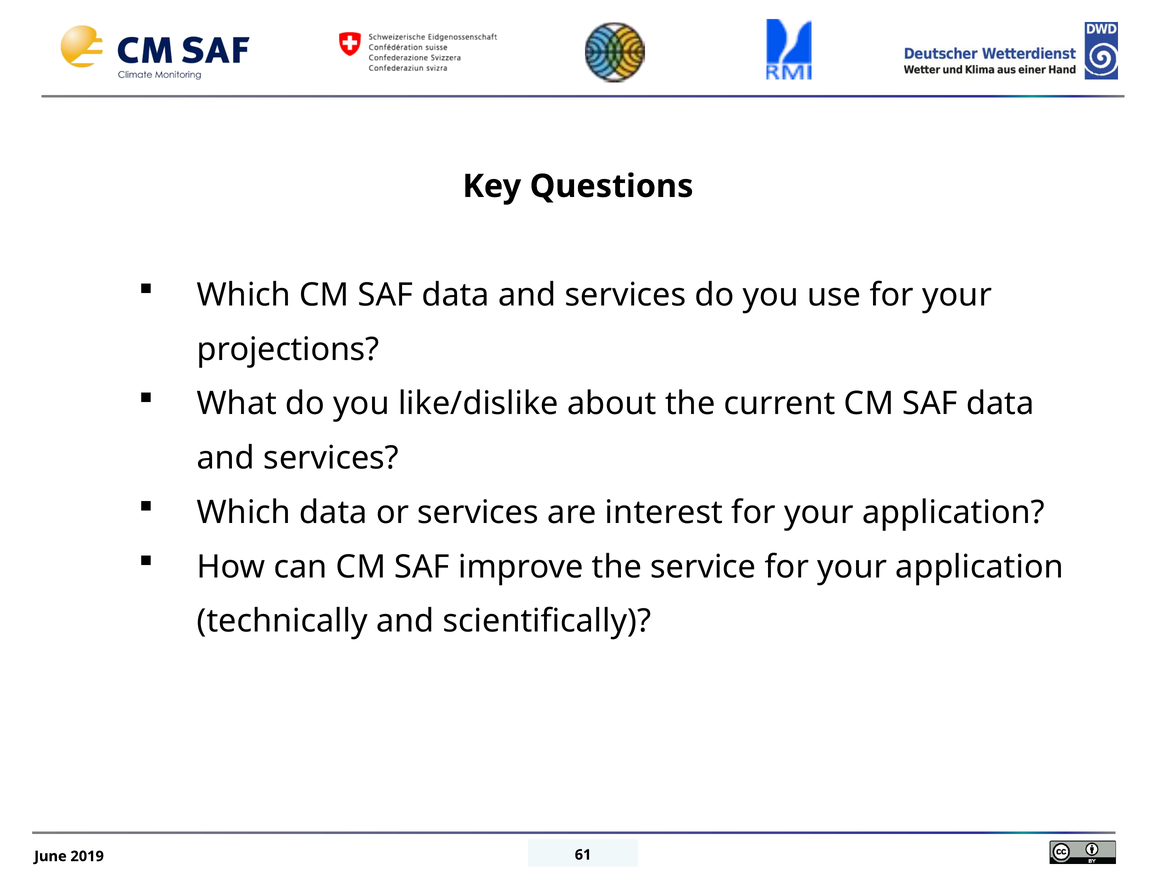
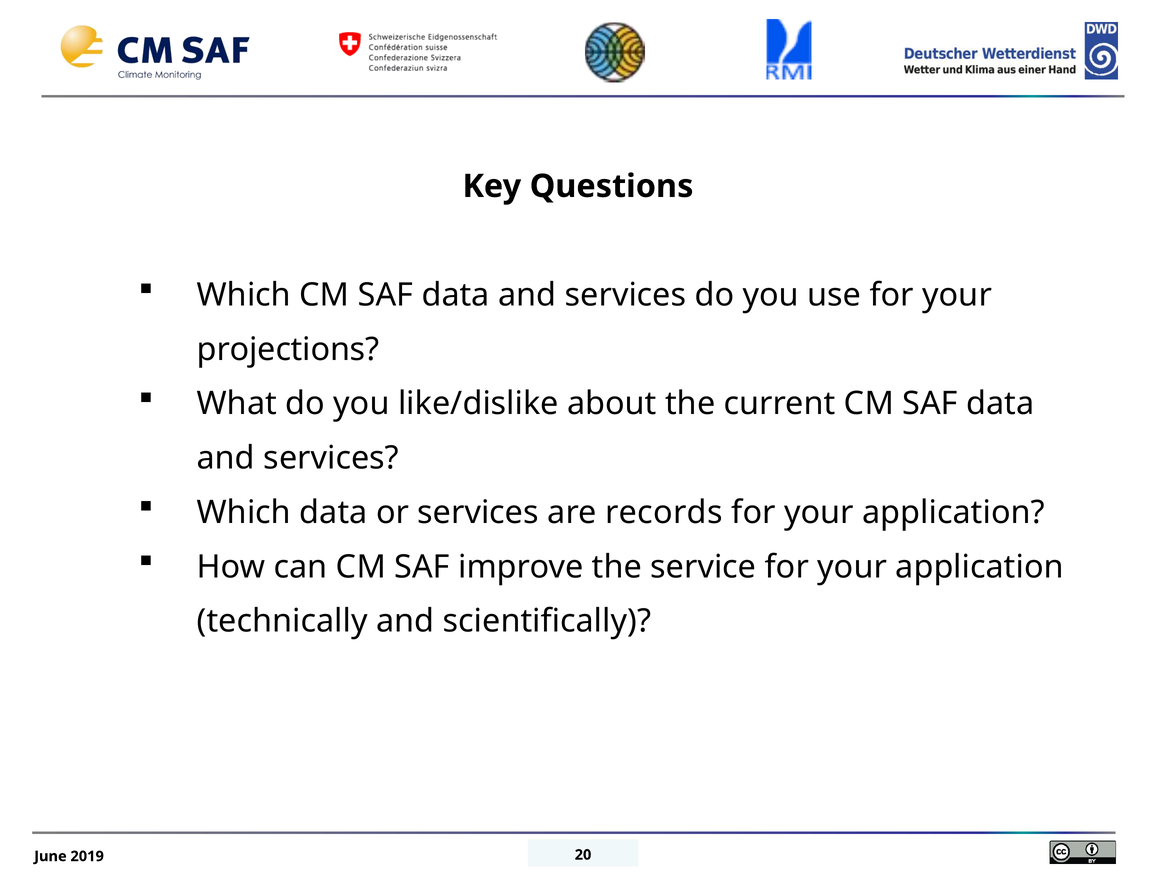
interest: interest -> records (664, 513)
61: 61 -> 20 (583, 855)
